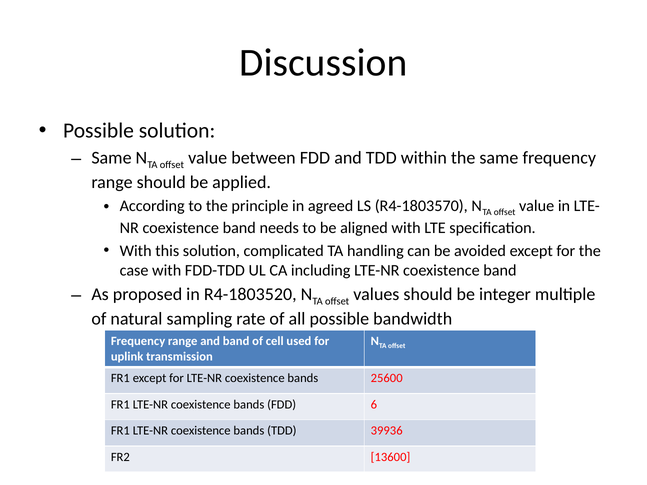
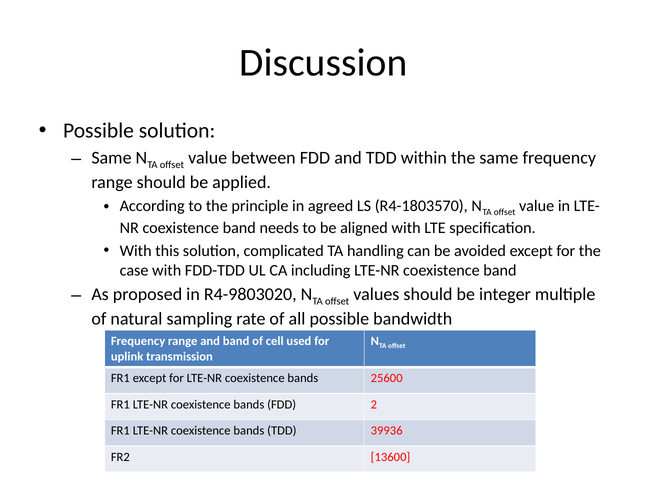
R4-1803520: R4-1803520 -> R4-9803020 (250, 295)
6: 6 -> 2 (374, 405)
